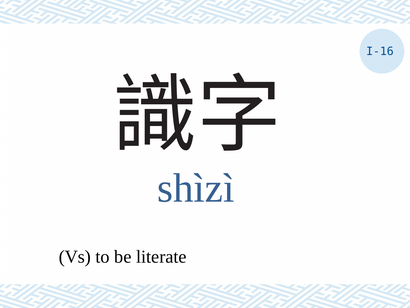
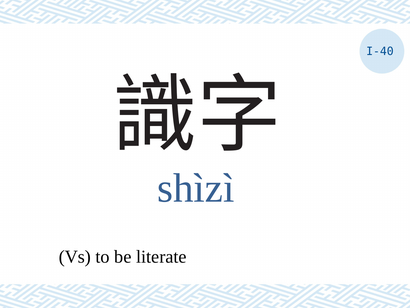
I-16: I-16 -> I-40 (380, 51)
